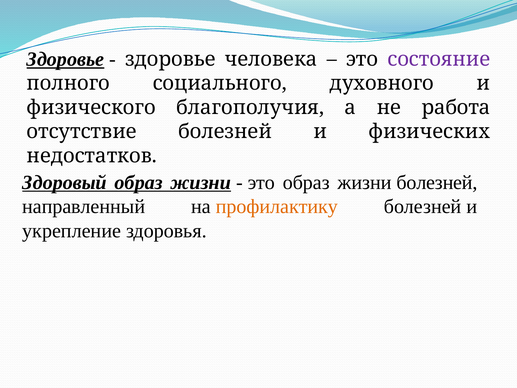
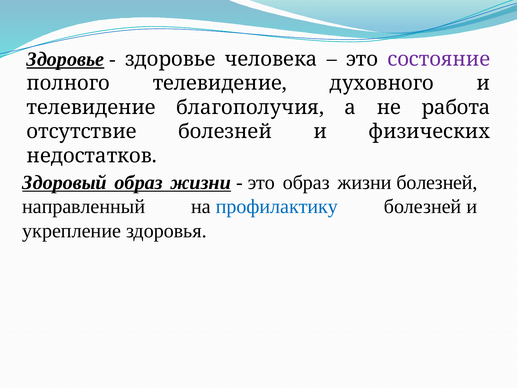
полного социального: социального -> телевидение (220, 83)
физического: физического -> телевидение (91, 107)
профилактику colour: orange -> blue (277, 206)
